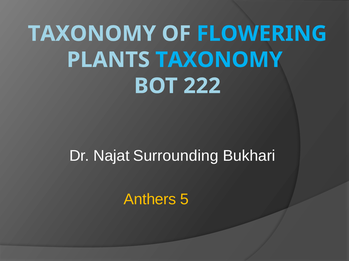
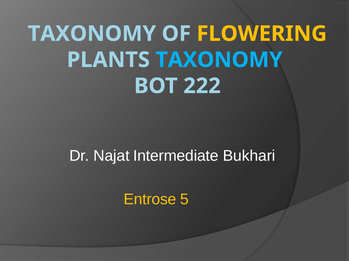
FLOWERING colour: light blue -> yellow (262, 34)
Surrounding: Surrounding -> Intermediate (176, 156)
Anthers: Anthers -> Entrose (150, 200)
